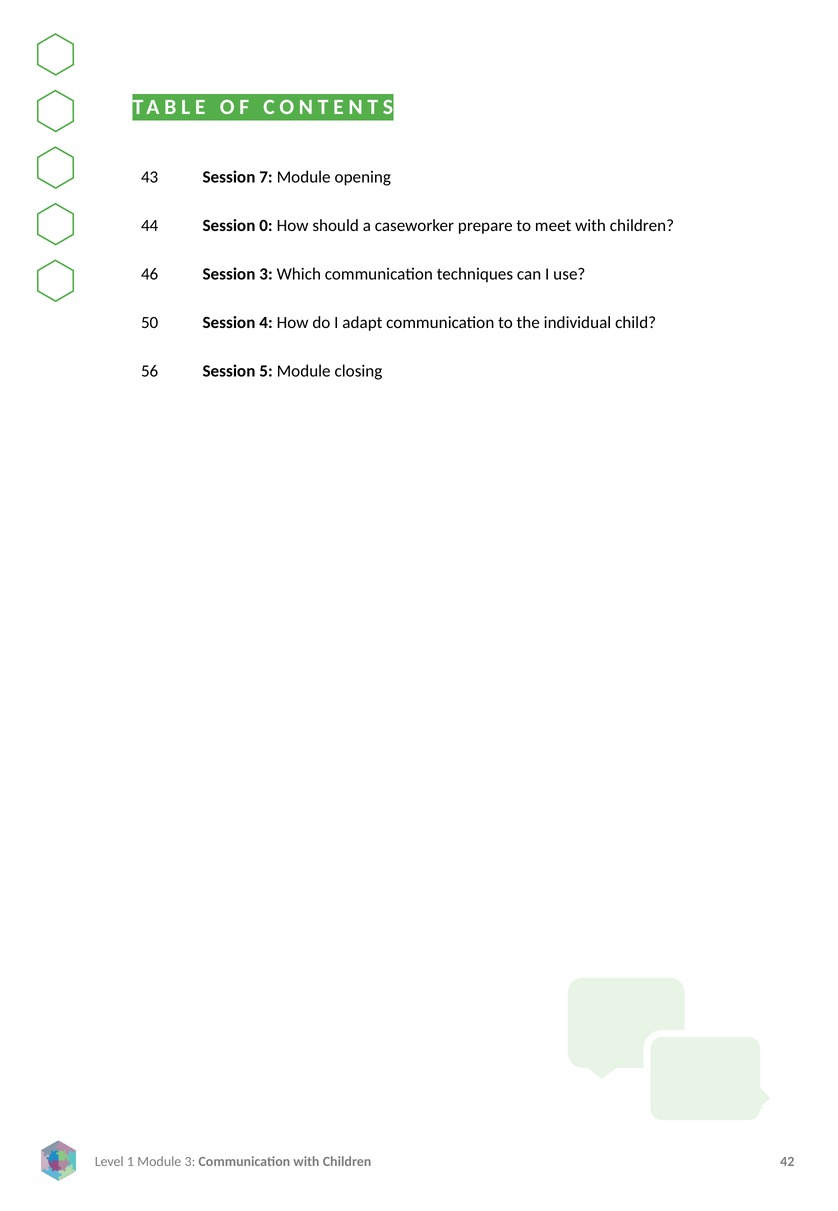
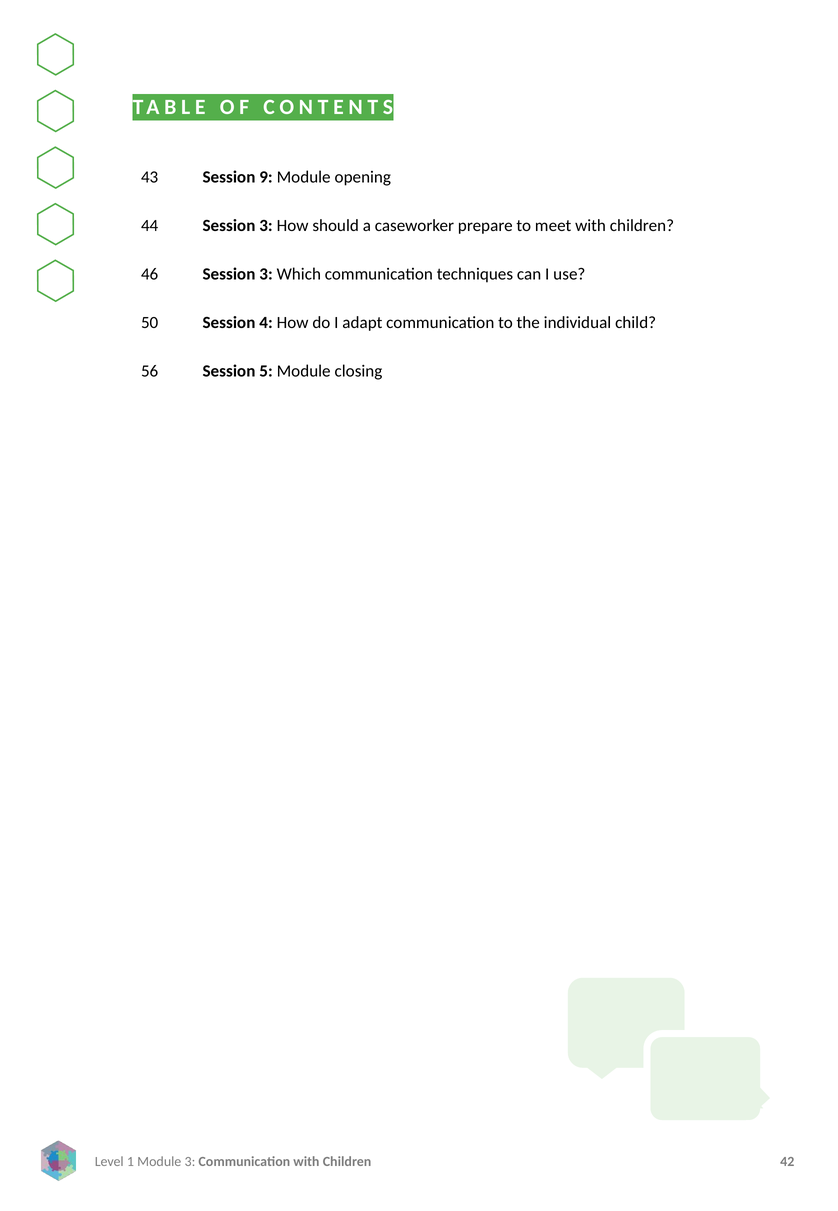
7: 7 -> 9 (266, 177)
0: 0 -> 3 (266, 225)
